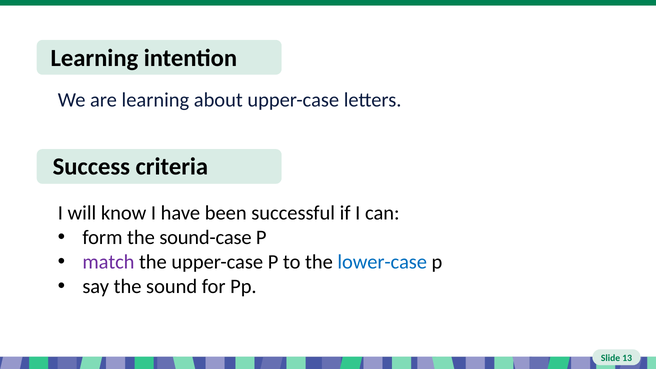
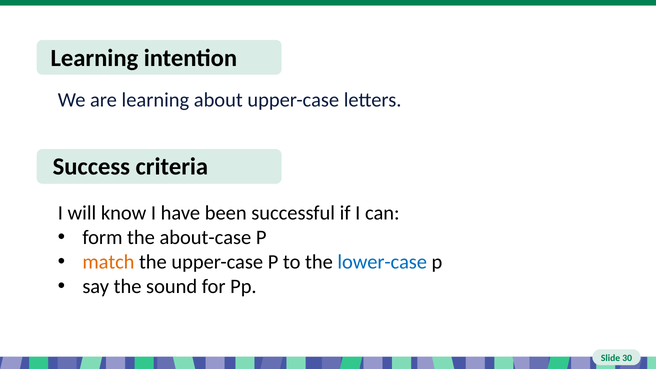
sound-case: sound-case -> about-case (205, 238)
match colour: purple -> orange (108, 262)
13: 13 -> 30 (627, 358)
